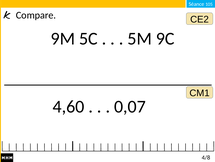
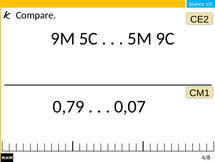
4,60: 4,60 -> 0,79 (68, 106)
